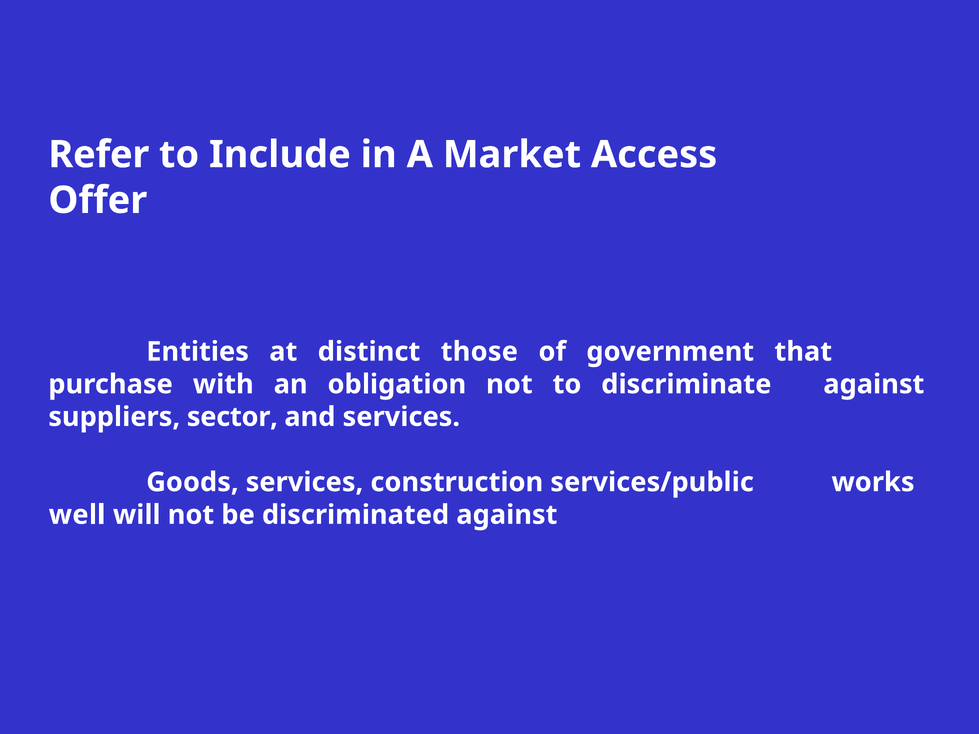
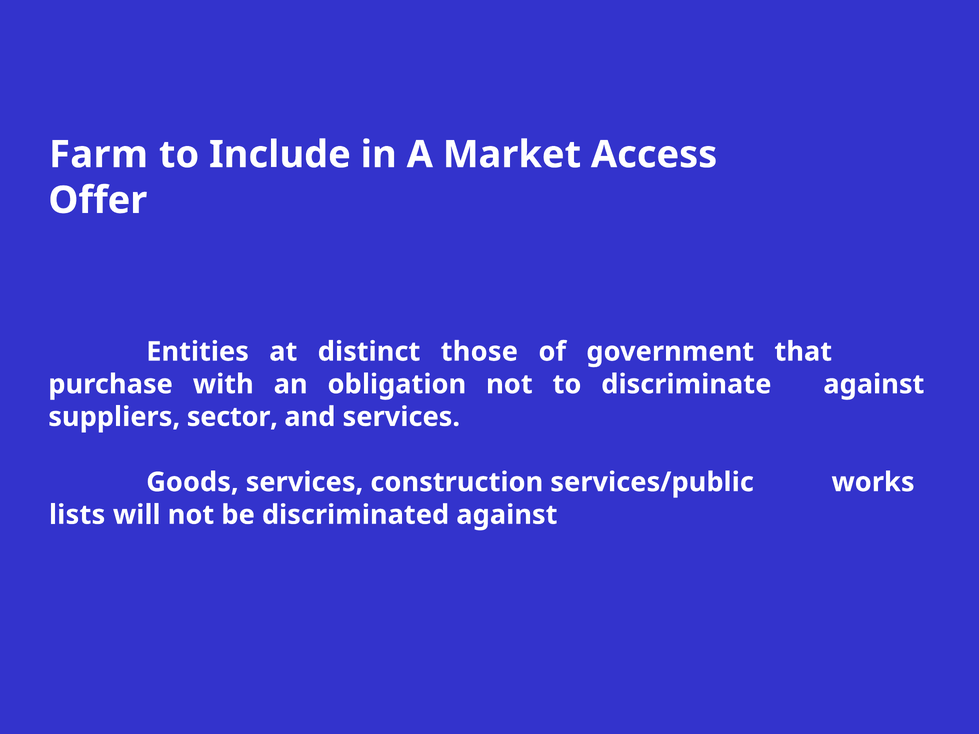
Refer: Refer -> Farm (99, 155)
well: well -> lists (77, 515)
